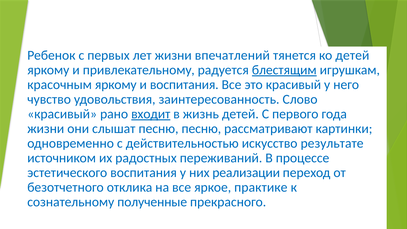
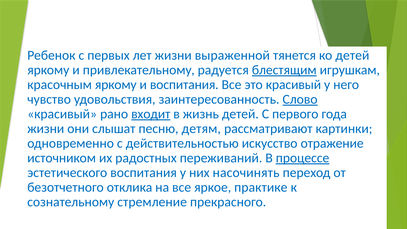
впечатлений: впечатлений -> выраженной (232, 55)
Слово underline: none -> present (300, 99)
песню песню: песню -> детям (201, 129)
результате: результате -> отражение (332, 143)
процессе underline: none -> present (303, 158)
реализации: реализации -> насочинять (246, 173)
полученные: полученные -> стремление (152, 202)
